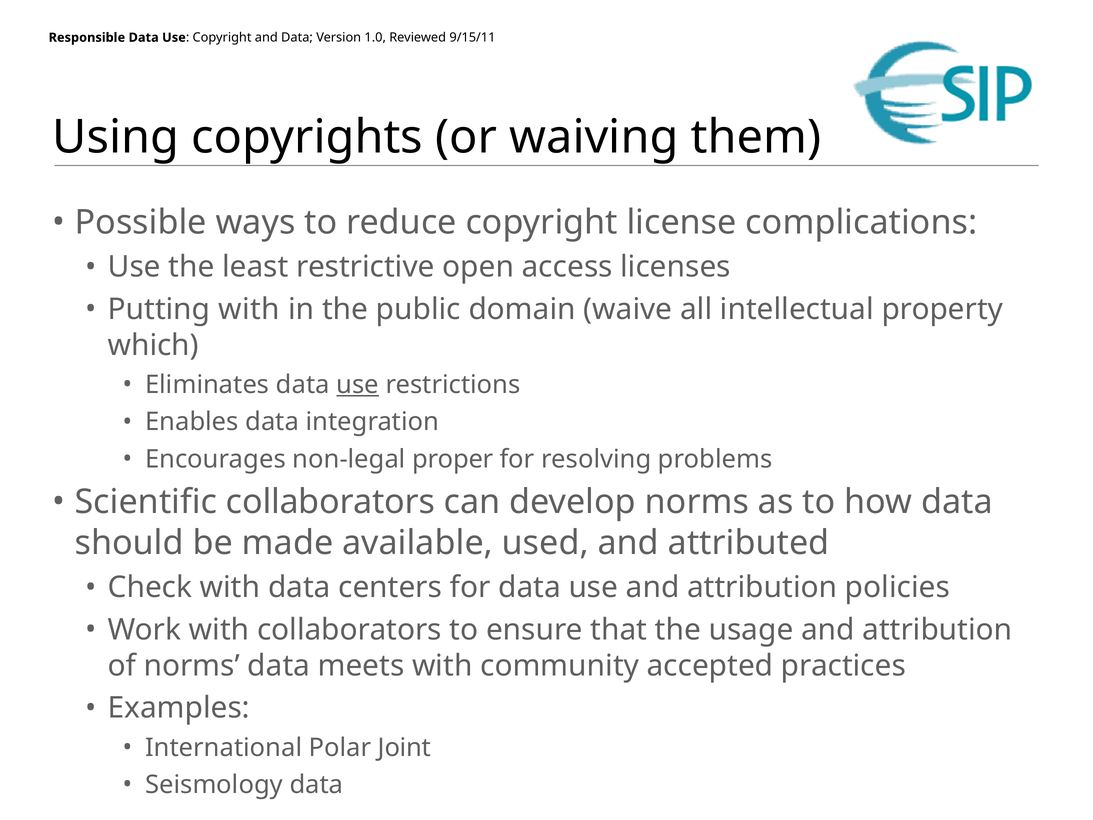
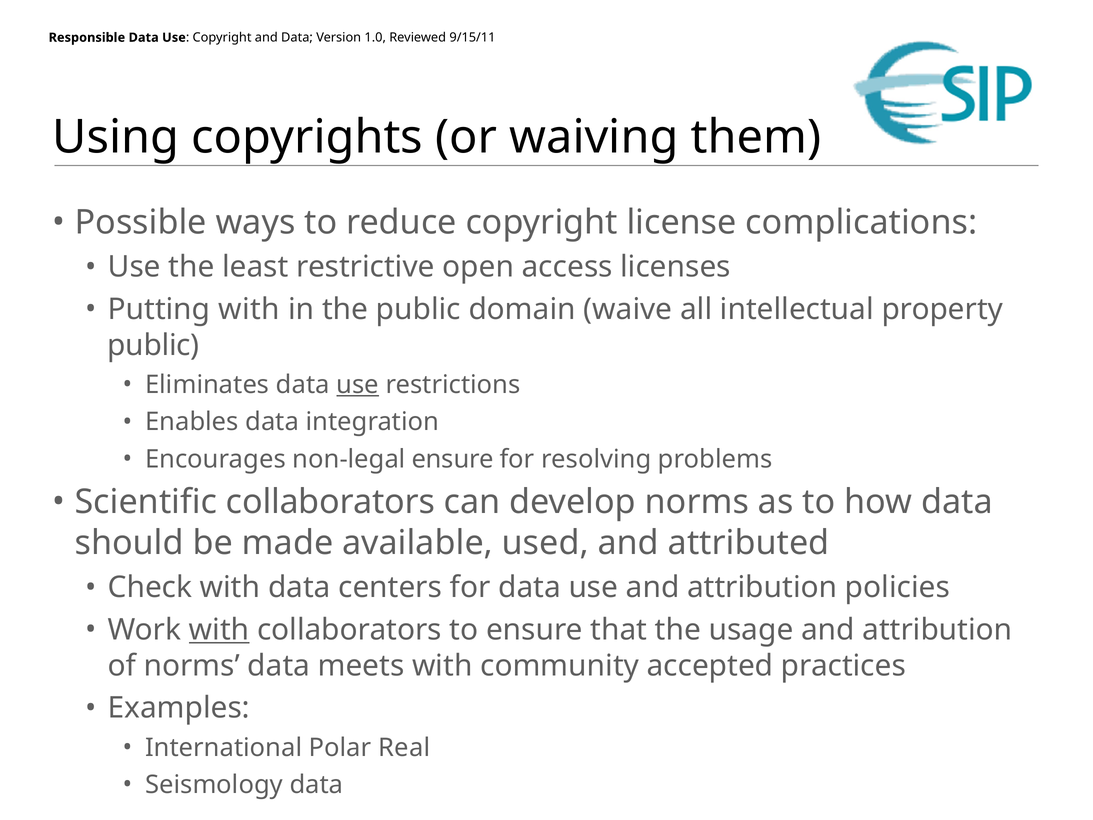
which: which -> public (153, 345)
non-legal proper: proper -> ensure (453, 459)
with underline: none -> present (219, 630)
Joint: Joint -> Real (404, 747)
